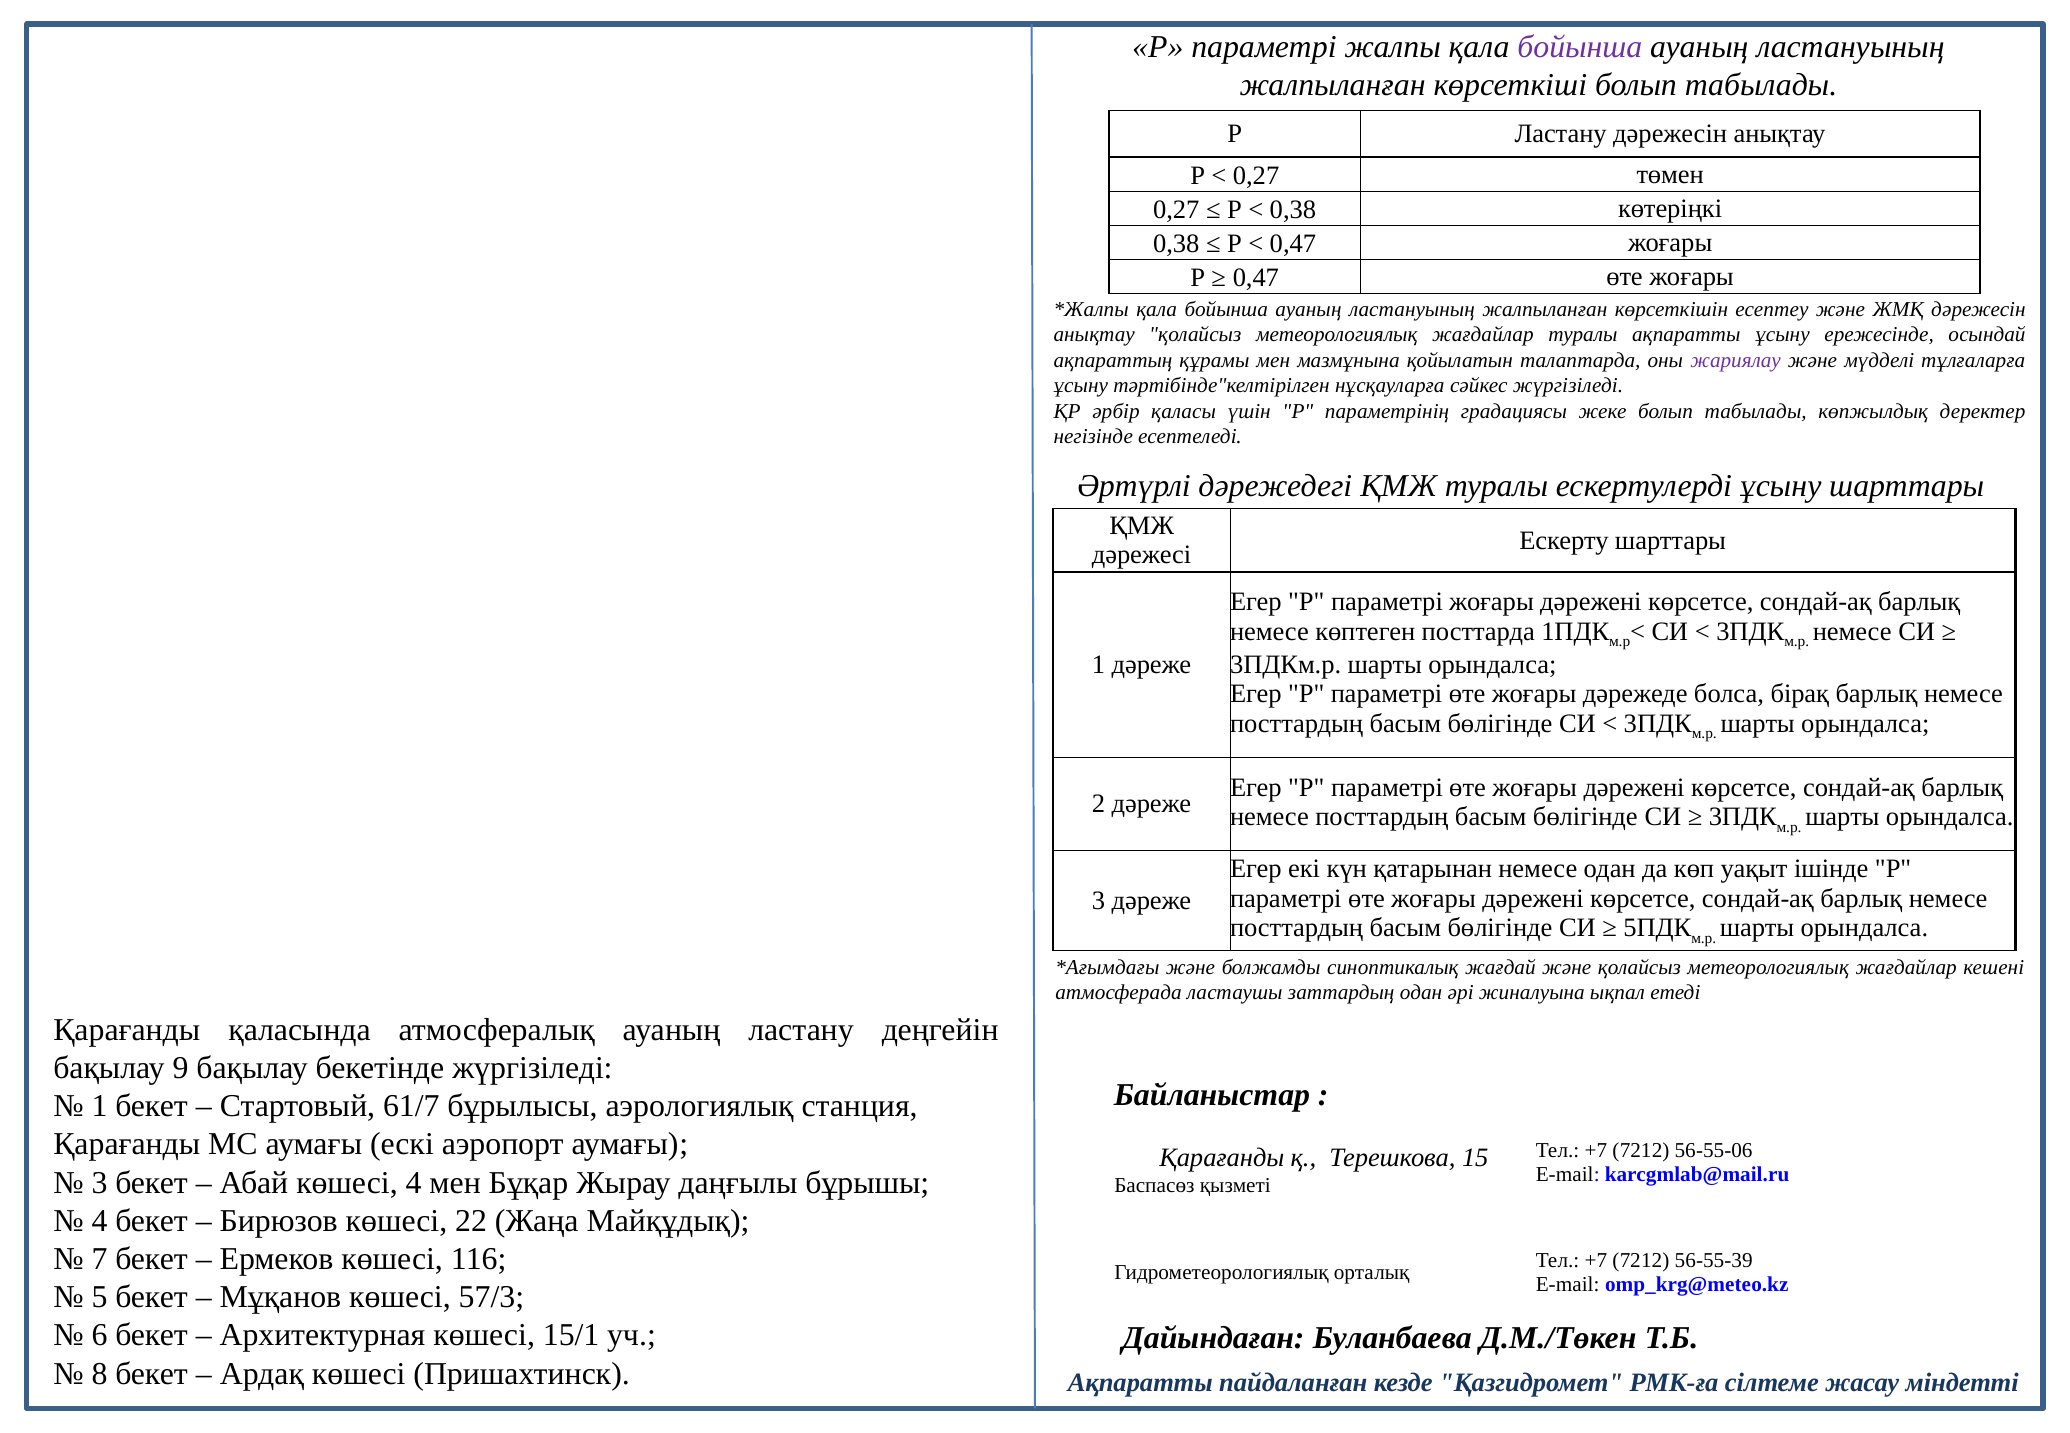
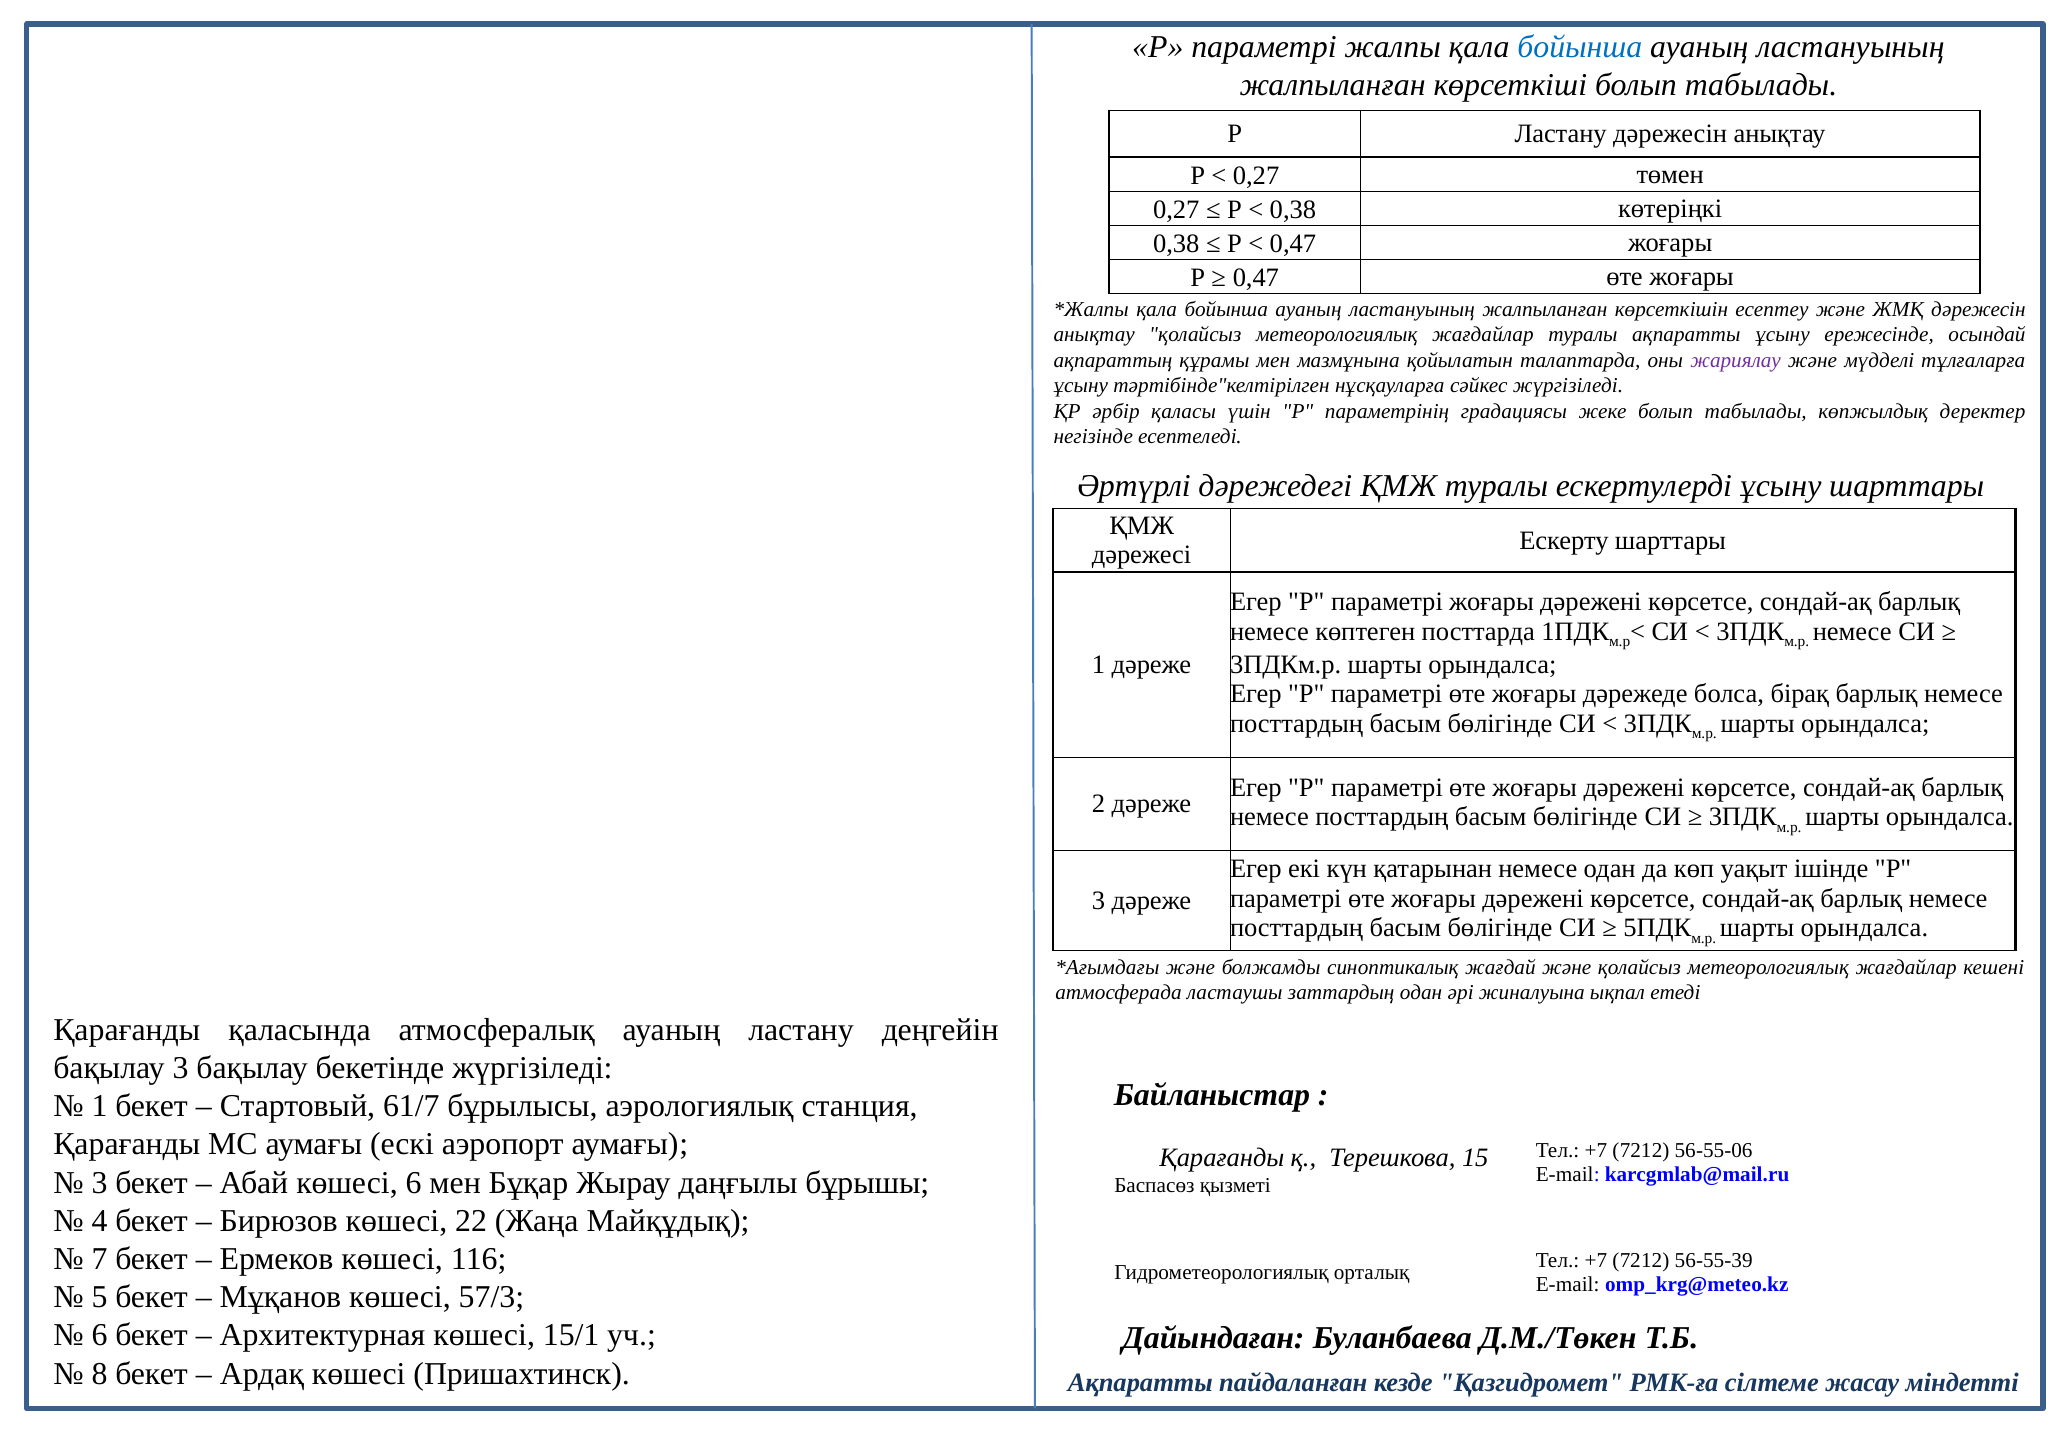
бойынша colour: purple -> blue (1580, 47)
бақылау 9: 9 -> 3 (181, 1068)
көшесі 4: 4 -> 6 (414, 1183)
